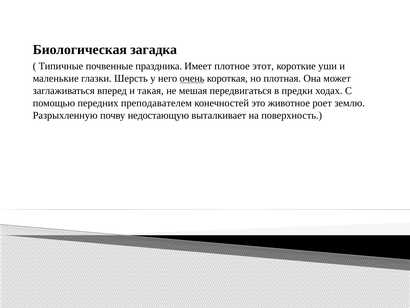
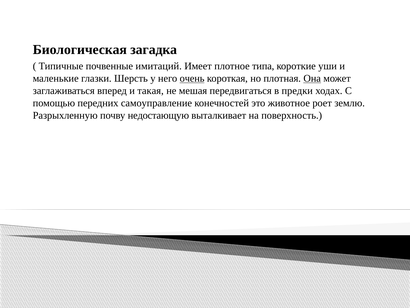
праздника: праздника -> имитаций (159, 66)
этот: этот -> типа (263, 66)
Она underline: none -> present (312, 78)
преподавателем: преподавателем -> самоуправление (156, 103)
